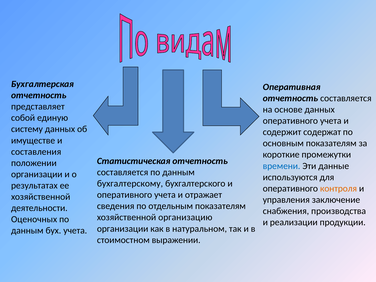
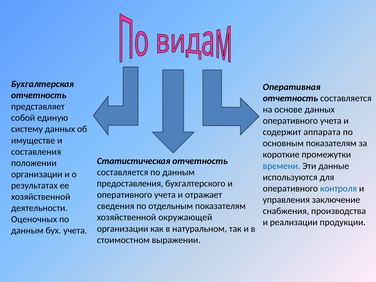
содержат: содержат -> аппарата (322, 132)
бухгалтерскому: бухгалтерскому -> предоставления (130, 184)
контроля colour: orange -> blue (338, 188)
организацию: организацию -> окружающей (185, 217)
